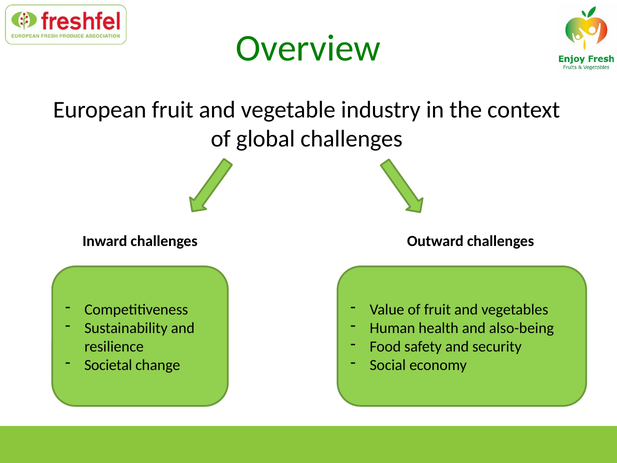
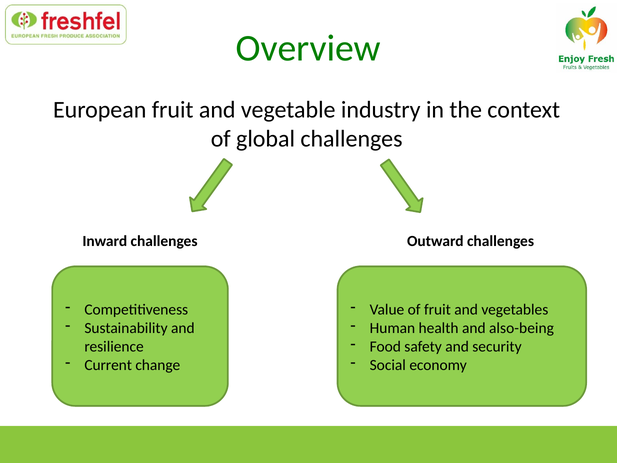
Societal: Societal -> Current (108, 365)
